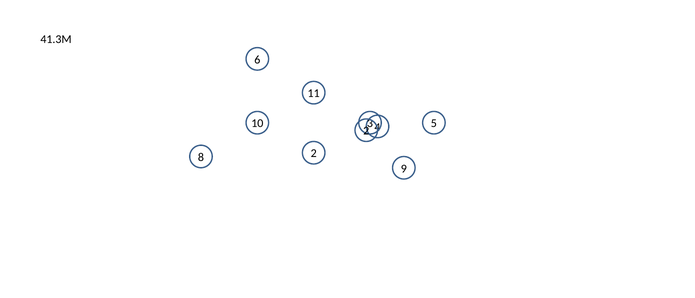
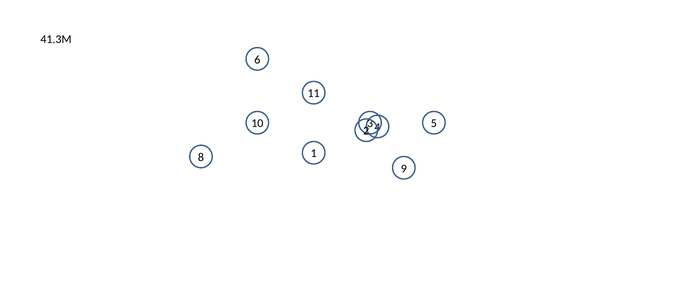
8 2: 2 -> 1 (314, 154)
